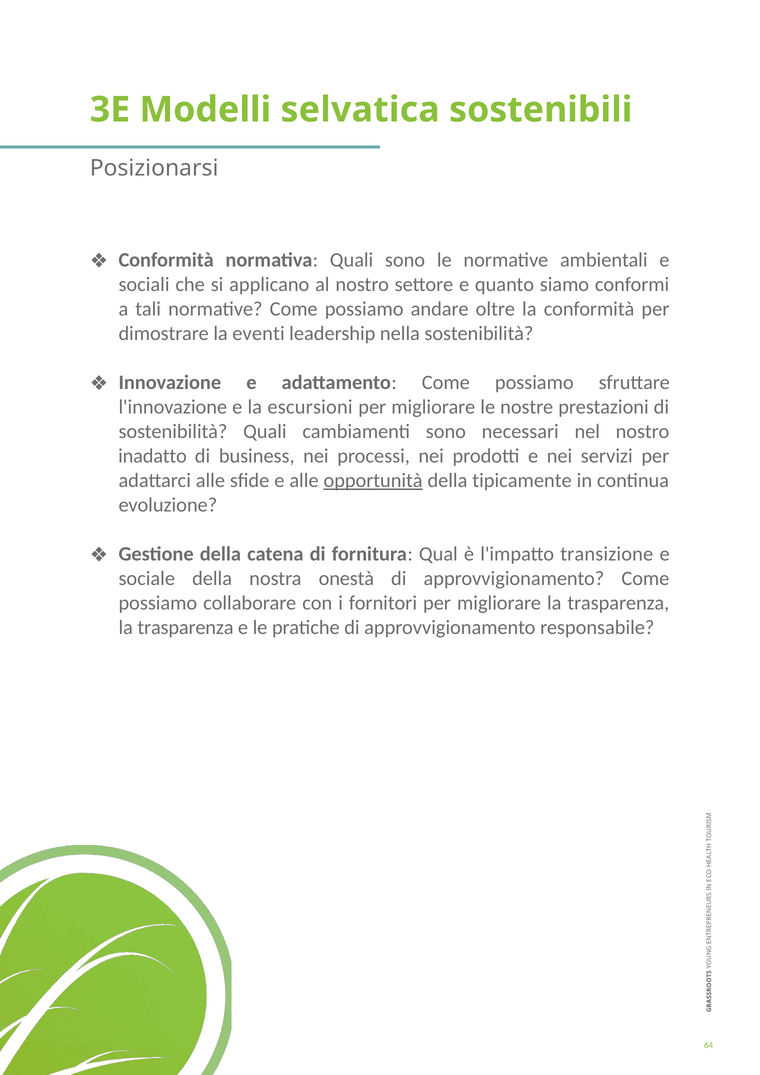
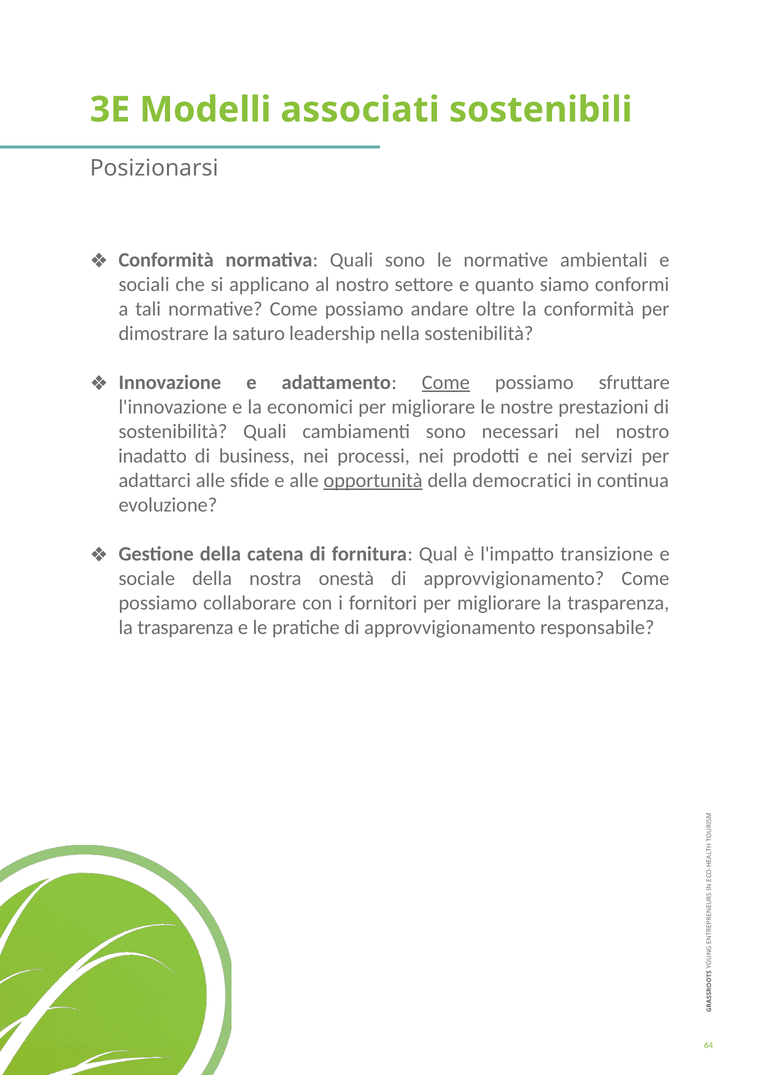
selvatica: selvatica -> associati (360, 110)
eventi: eventi -> saturo (259, 333)
Come underline: none -> present (446, 382)
escursioni: escursioni -> economici (310, 407)
tipicamente: tipicamente -> democratici (522, 480)
